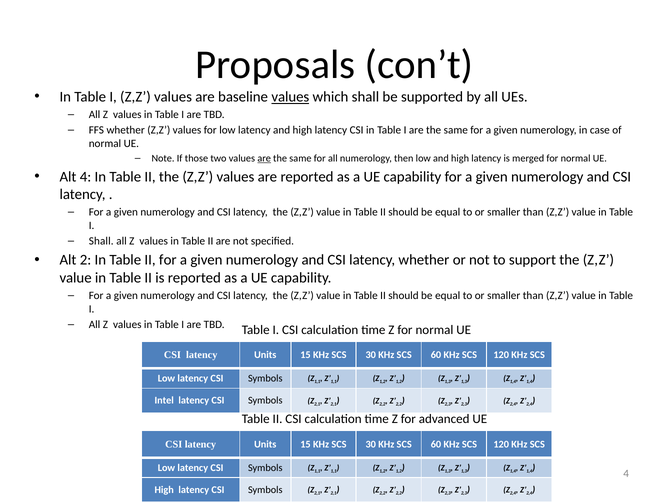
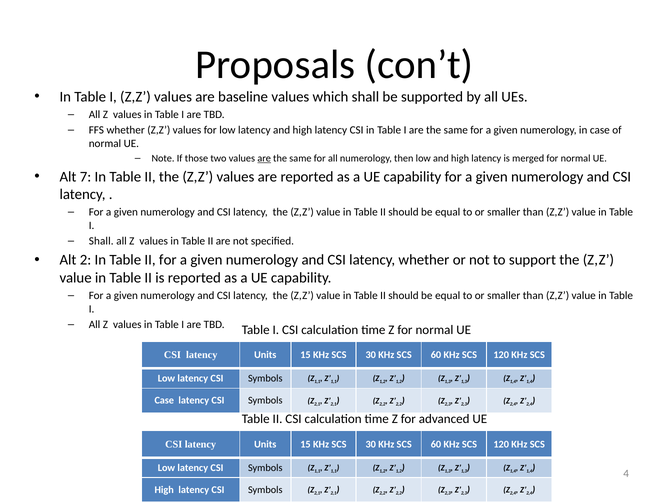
values underline: present -> none (290, 97)
Alt 4: 4 -> 7 (86, 177)
Intel: Intel -> Case (164, 400)
